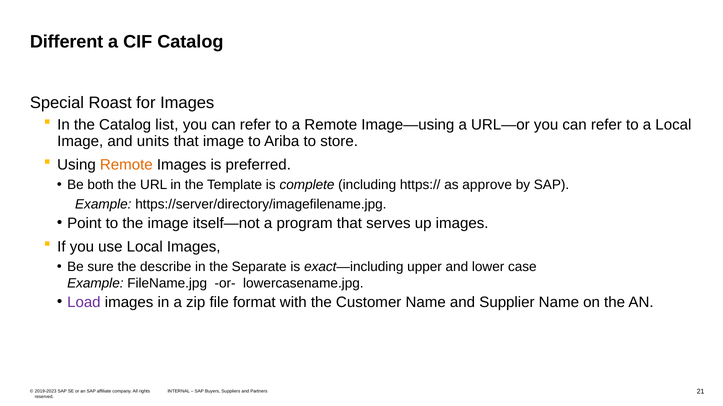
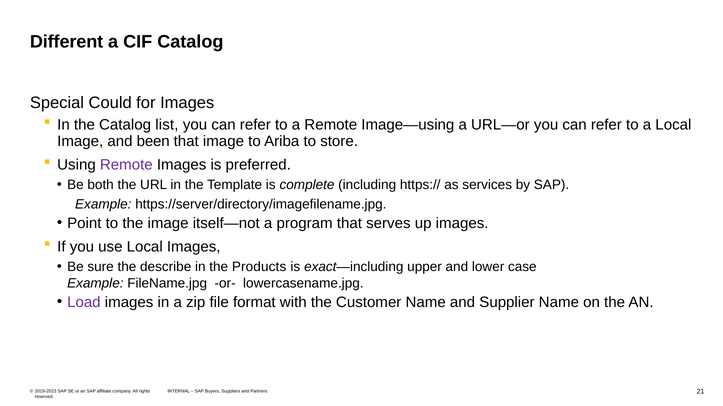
Roast: Roast -> Could (110, 103)
units: units -> been (153, 142)
Remote colour: orange -> purple (126, 165)
approve: approve -> services (487, 185)
Separate: Separate -> Products (259, 267)
